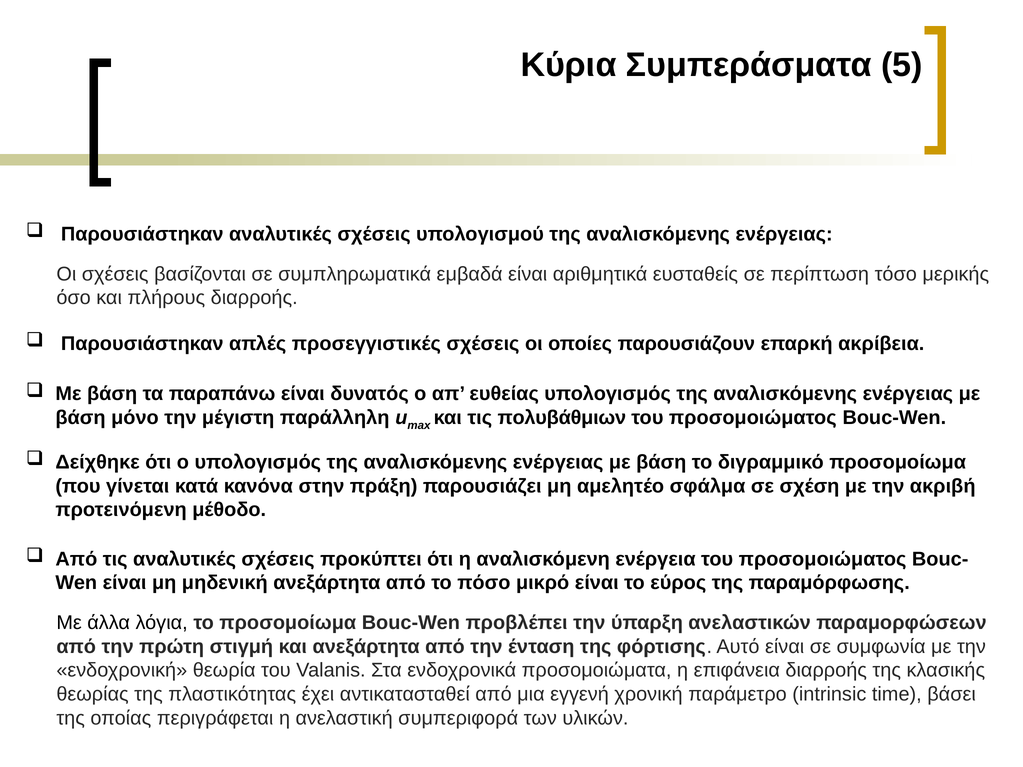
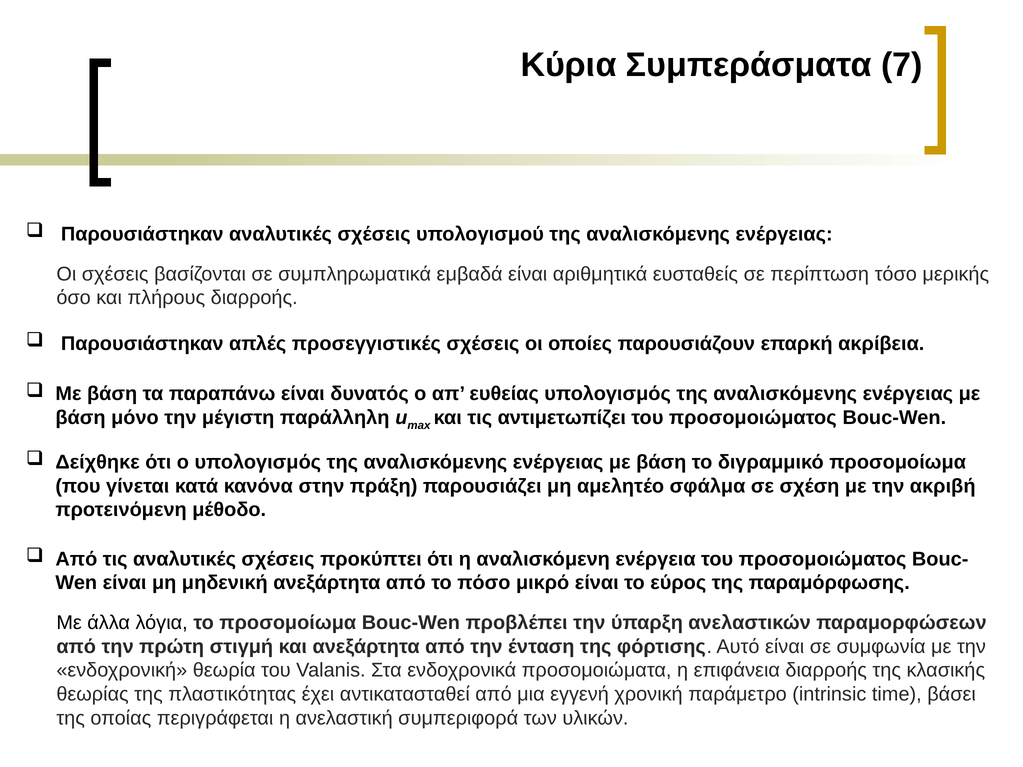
5: 5 -> 7 (902, 65)
πολυβάθμιων: πολυβάθμιων -> αντιμετωπίζει (562, 418)
